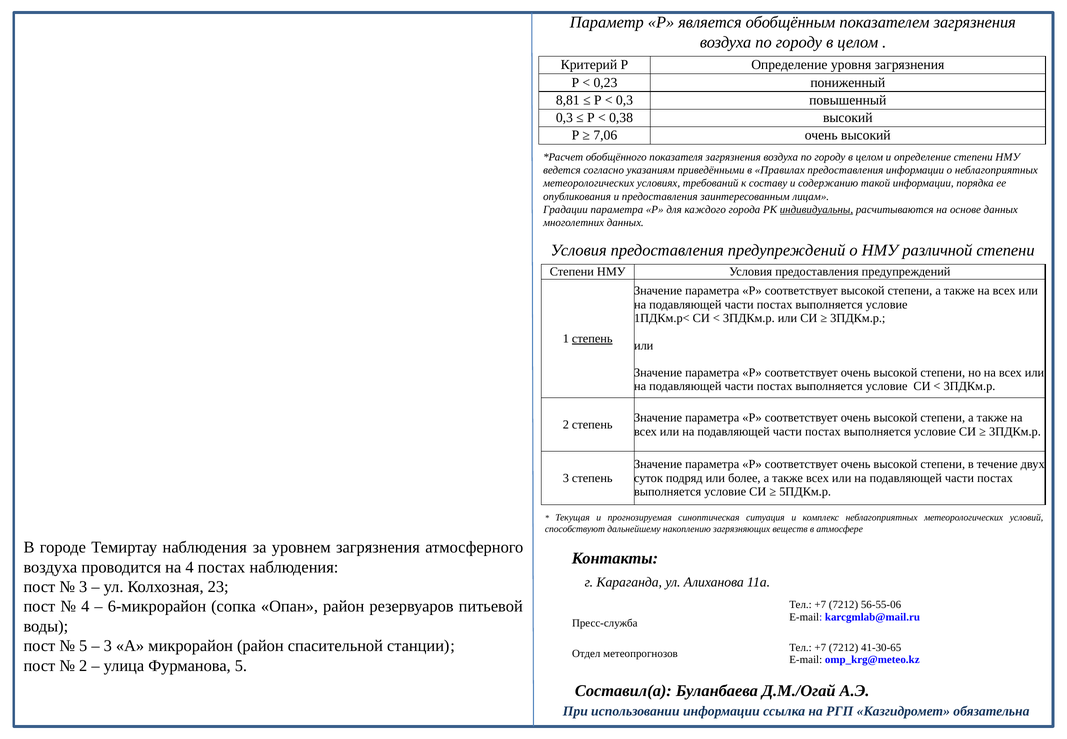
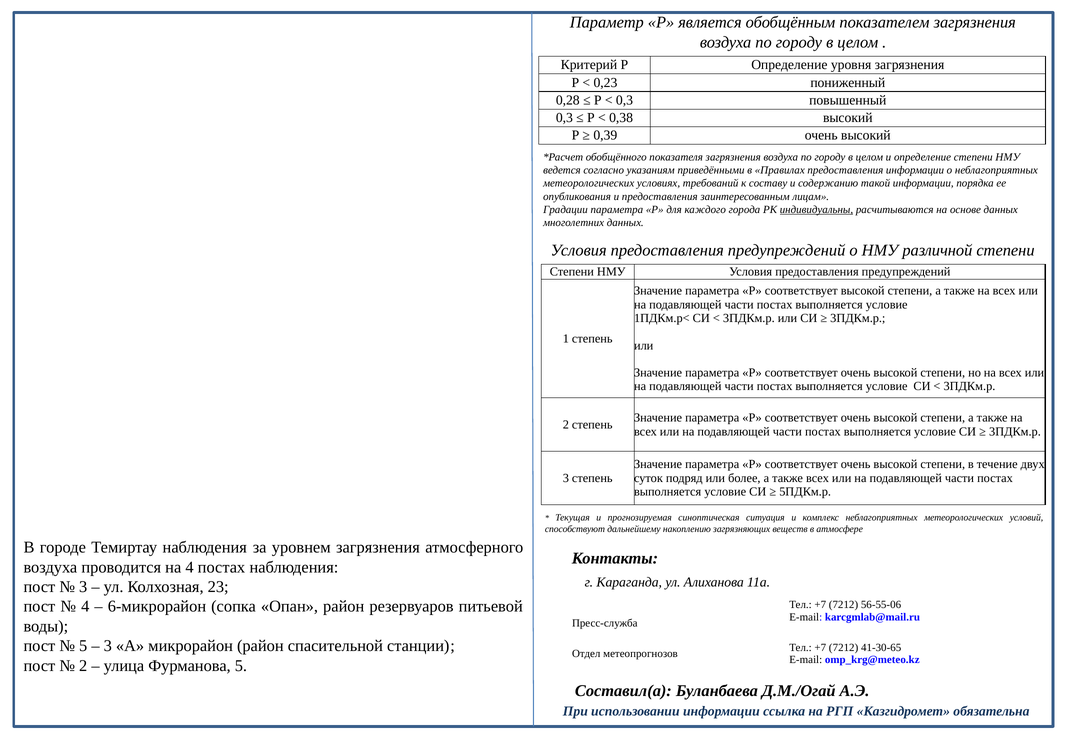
8,81: 8,81 -> 0,28 (568, 100)
7,06: 7,06 -> 0,39 (605, 135)
степень underline: present -> none (592, 338)
